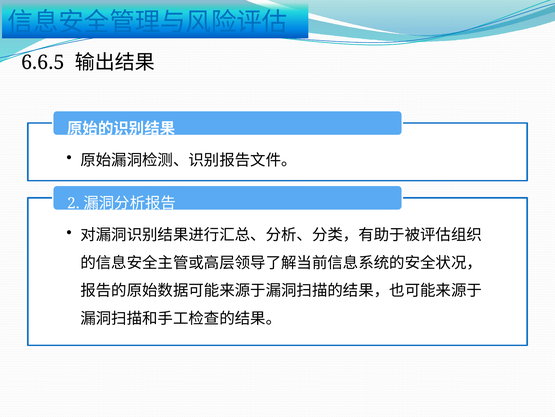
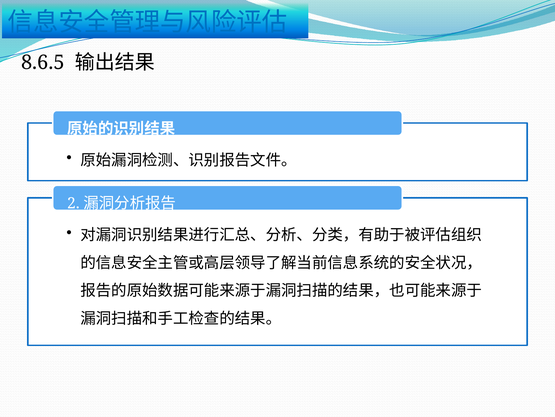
6.6.5: 6.6.5 -> 8.6.5 (43, 63)
